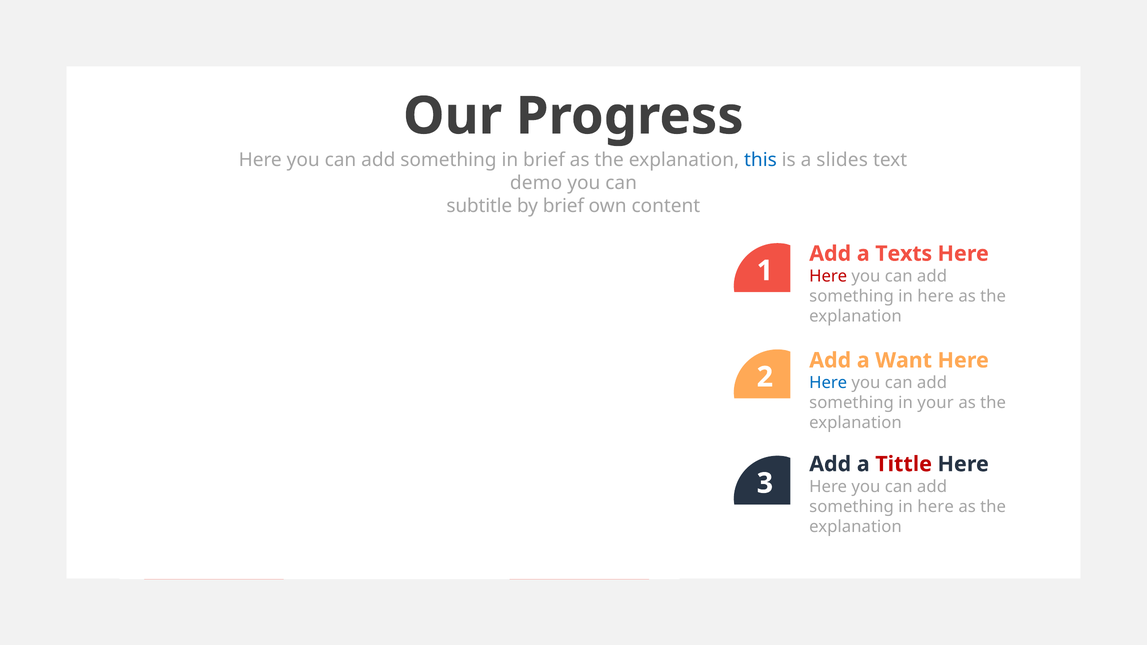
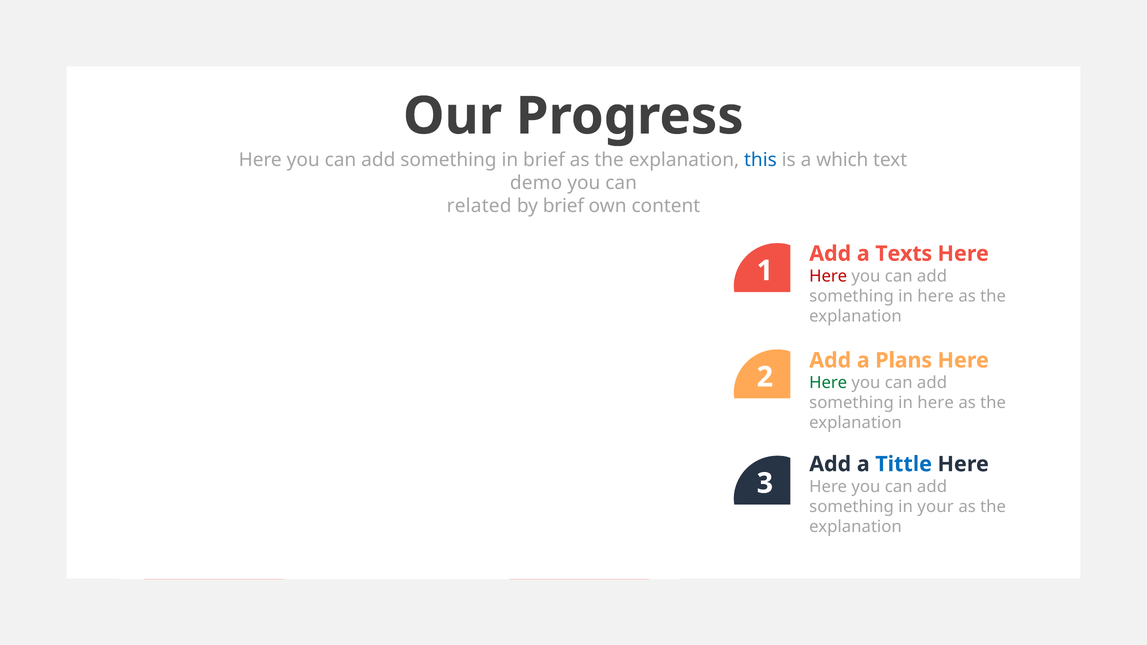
slides: slides -> which (842, 160)
subtitle: subtitle -> related (479, 206)
Want: Want -> Plans (904, 361)
Here colour: blue -> green (828, 383)
your: your -> here (936, 403)
Tittle colour: red -> blue (904, 464)
here: here -> your (936, 507)
